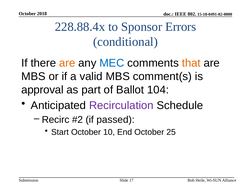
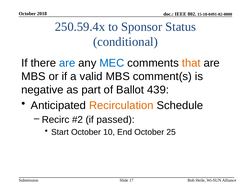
228.88.4x: 228.88.4x -> 250.59.4x (80, 27)
Errors: Errors -> Status (181, 27)
are colour: orange -> blue (67, 63)
approval: approval -> negative (42, 90)
104: 104 -> 439 (158, 90)
Recirculation colour: purple -> orange (121, 106)
